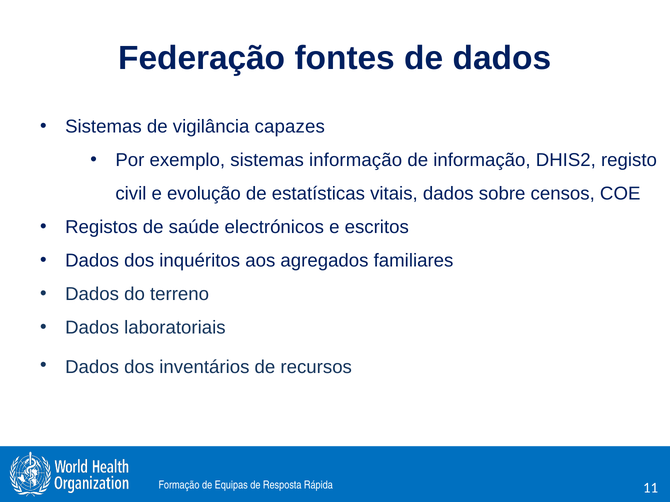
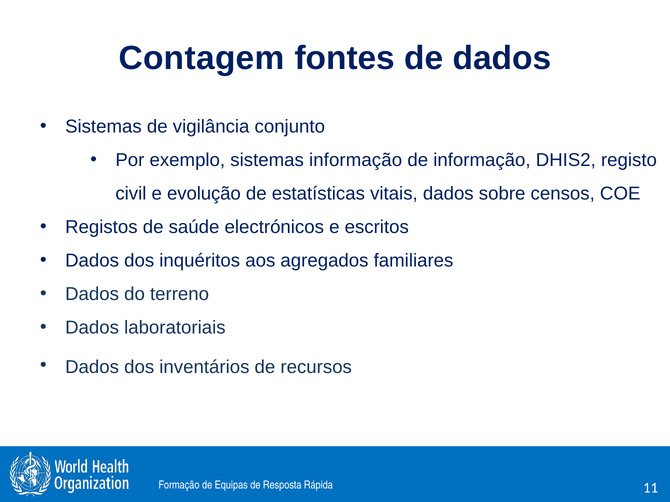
Federação: Federação -> Contagem (202, 58)
capazes: capazes -> conjunto (290, 127)
